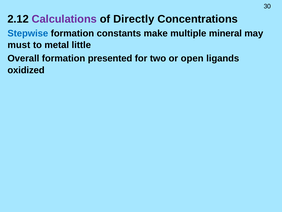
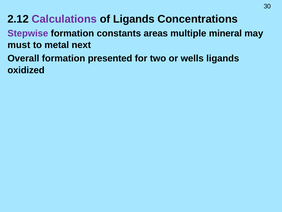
of Directly: Directly -> Ligands (134, 19)
Stepwise colour: blue -> purple (28, 33)
make: make -> areas (156, 33)
little: little -> next (81, 45)
open: open -> wells (192, 58)
